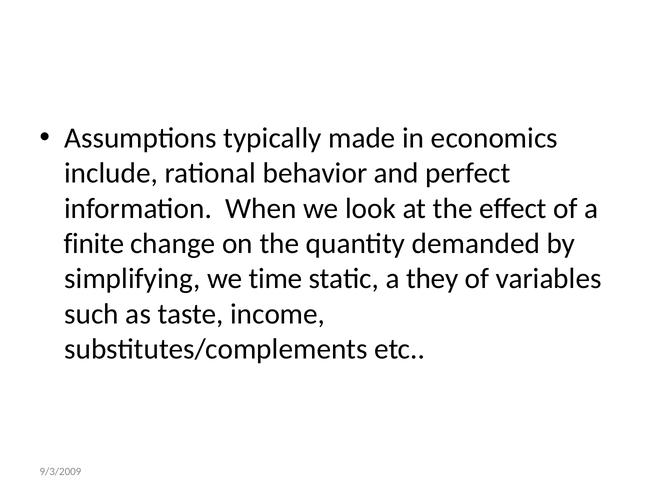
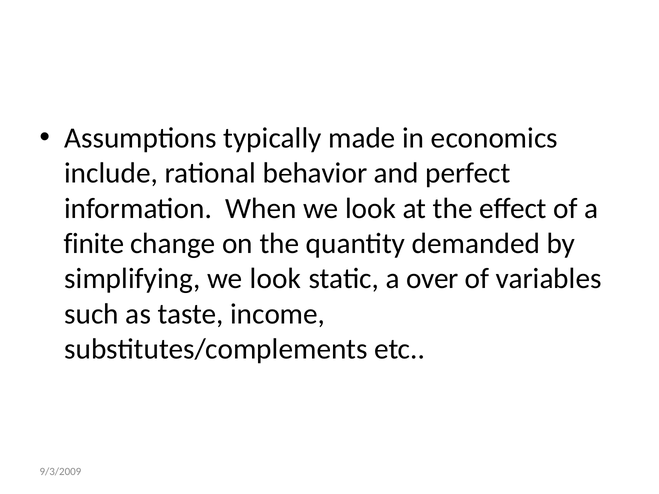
time: time -> look (275, 279)
they: they -> over (432, 279)
